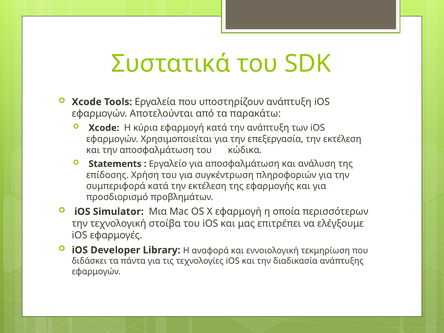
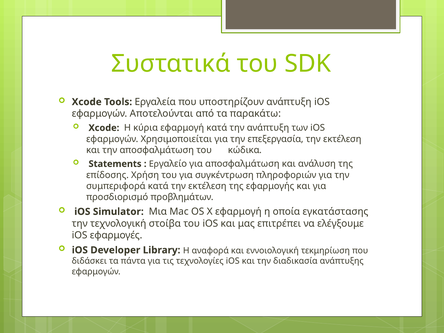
περισσότερων: περισσότερων -> εγκατάστασης (335, 212)
